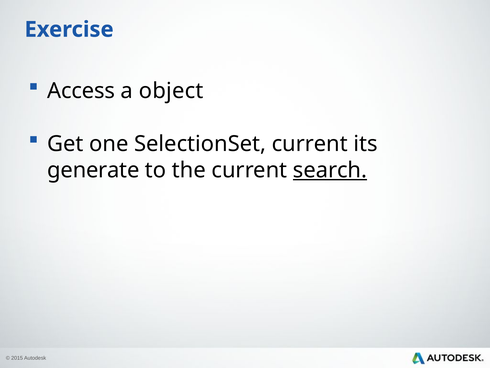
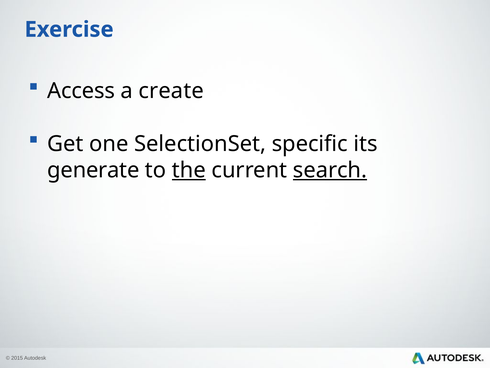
object: object -> create (171, 91)
SelectionSet current: current -> specific (310, 144)
the underline: none -> present (189, 170)
